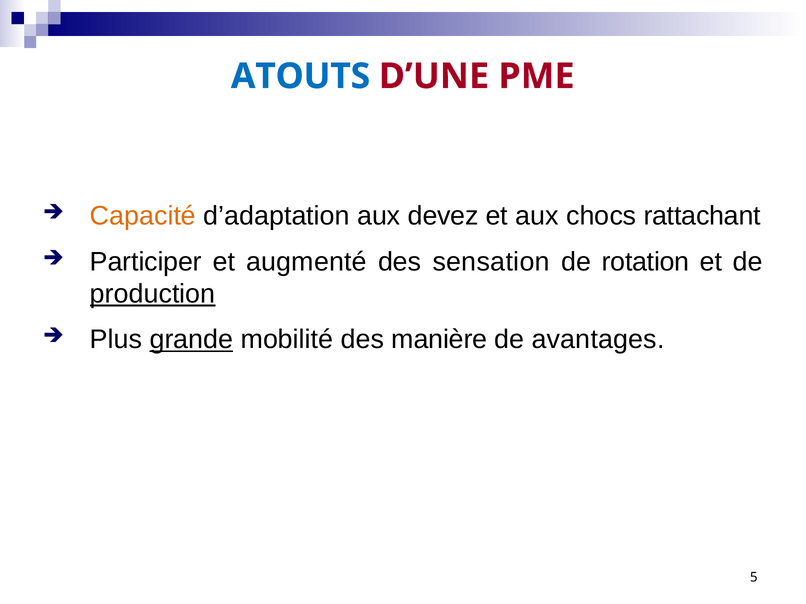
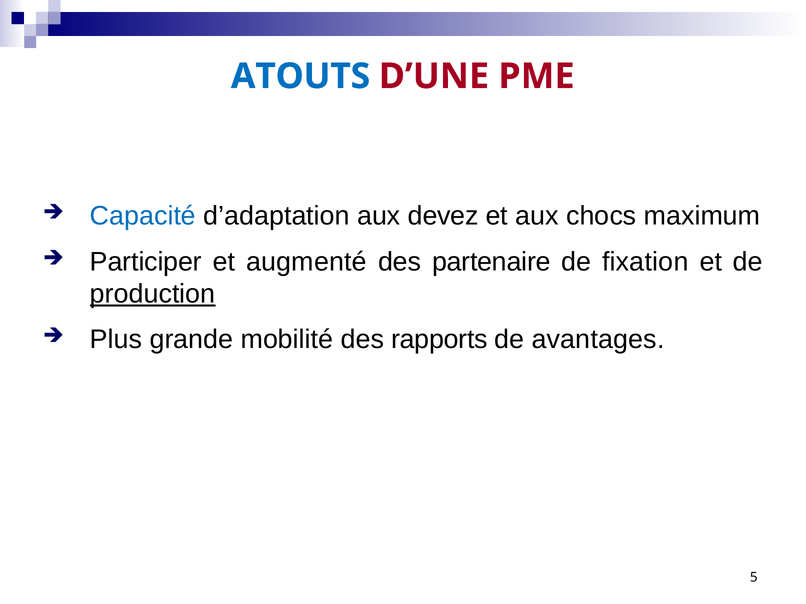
Capacité colour: orange -> blue (143, 216)
rattachant: rattachant -> maximum (702, 216)
sensation: sensation -> partenaire (491, 262)
rotation: rotation -> fixation (645, 262)
grande underline: present -> none (191, 340)
manière: manière -> rapports (439, 340)
